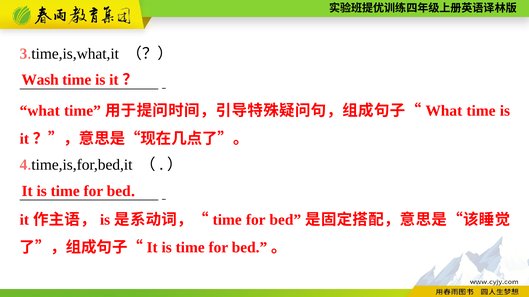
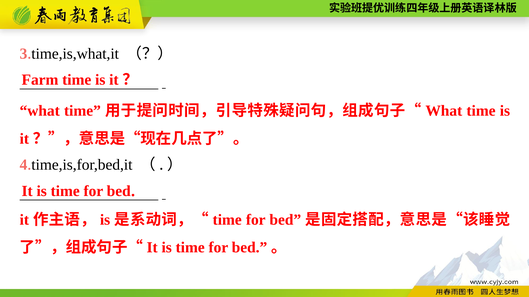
Wash: Wash -> Farm (40, 80)
